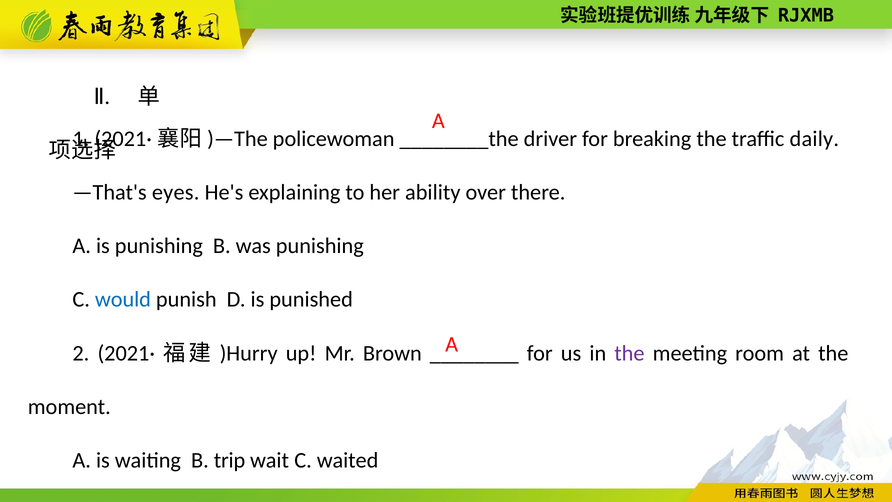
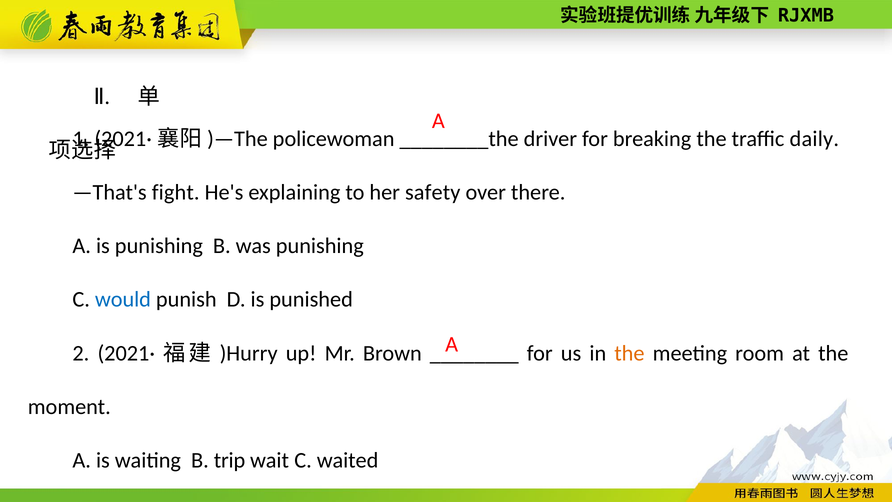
eyes: eyes -> fight (176, 192)
ability: ability -> safety (433, 192)
the colour: purple -> orange (629, 353)
